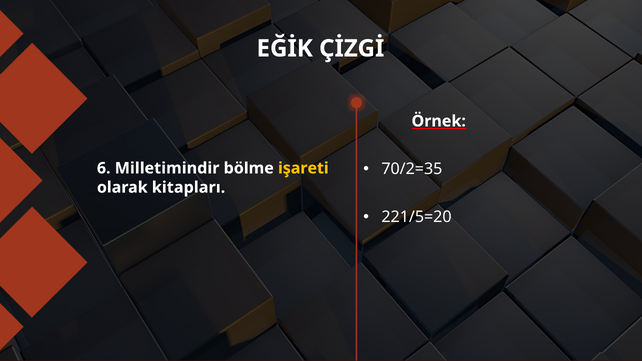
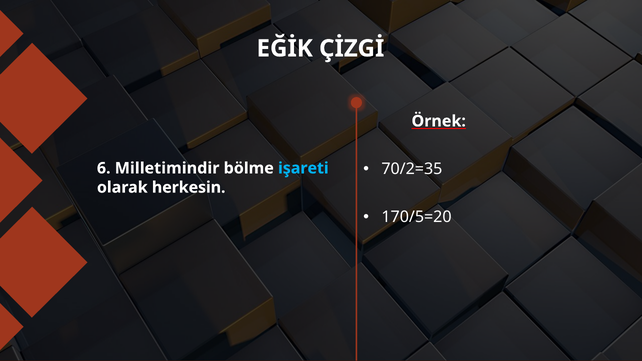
işareti colour: yellow -> light blue (303, 168)
kitapları: kitapları -> herkesin (189, 187)
221/5=20: 221/5=20 -> 170/5=20 (416, 217)
